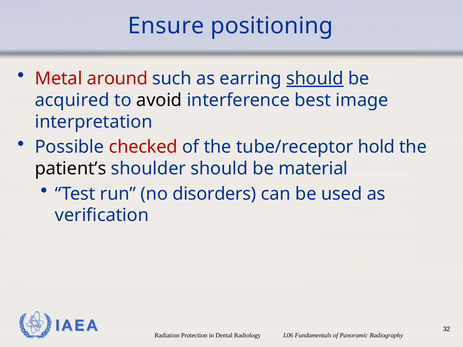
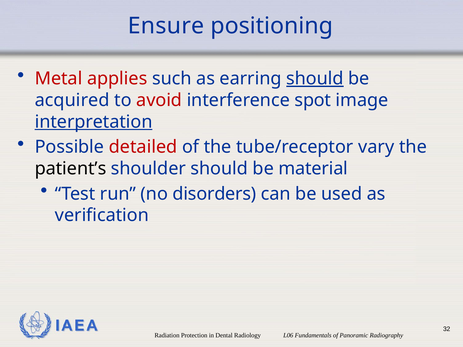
around: around -> applies (117, 79)
avoid colour: black -> red (159, 100)
best: best -> spot (313, 100)
interpretation underline: none -> present (94, 122)
checked: checked -> detailed (143, 147)
hold: hold -> vary (376, 147)
